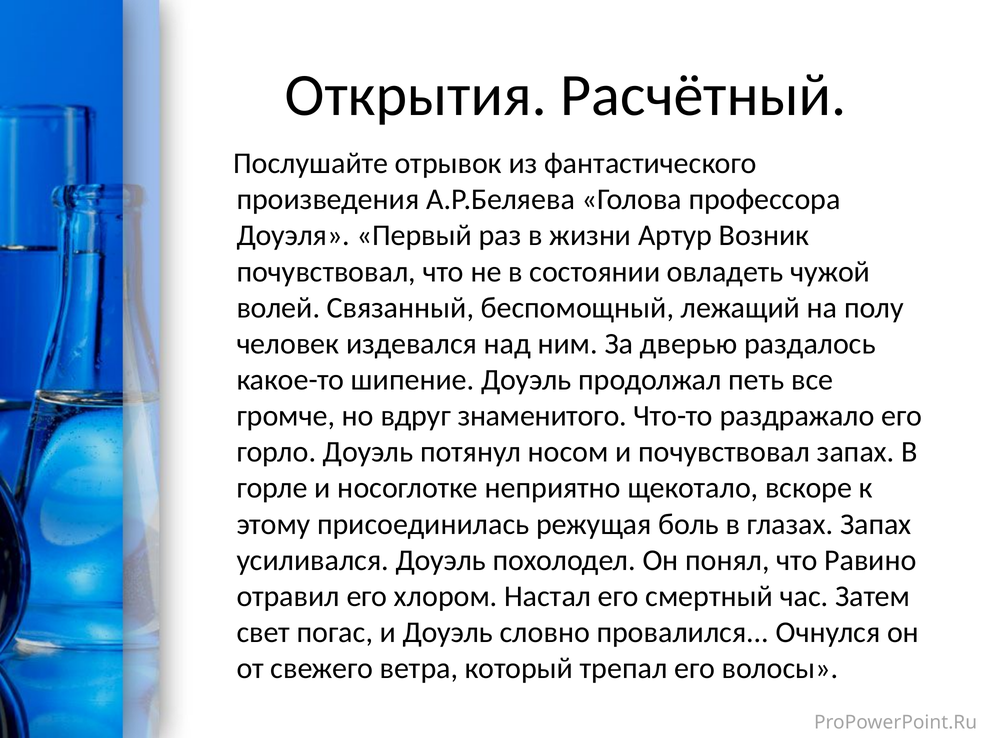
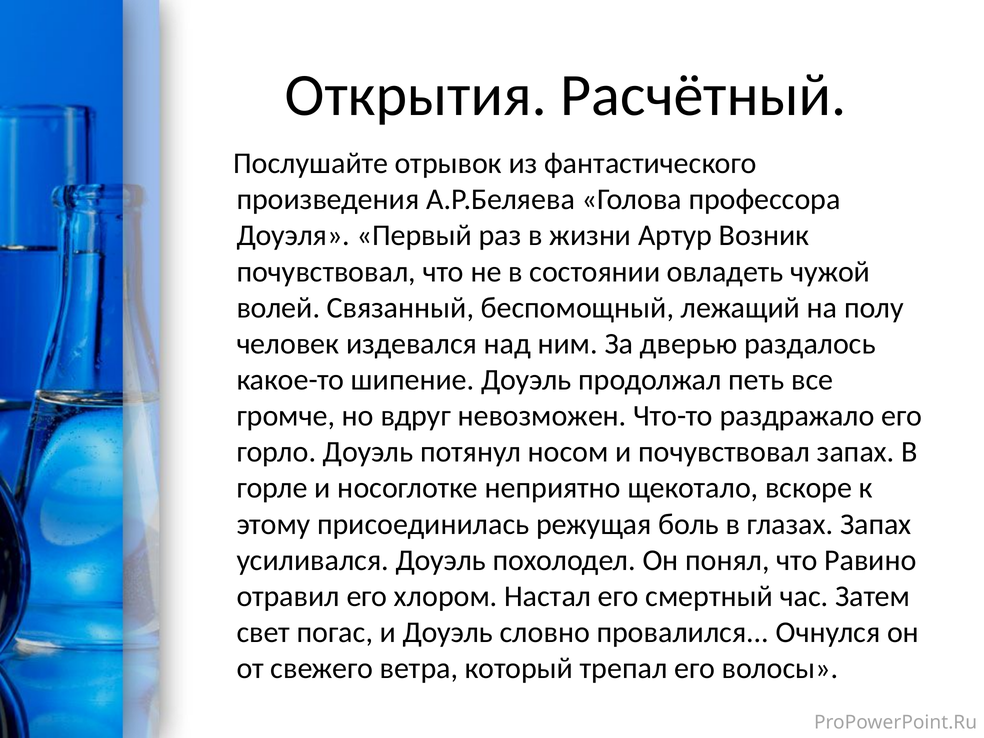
знаменитого: знаменитого -> невозможен (542, 416)
